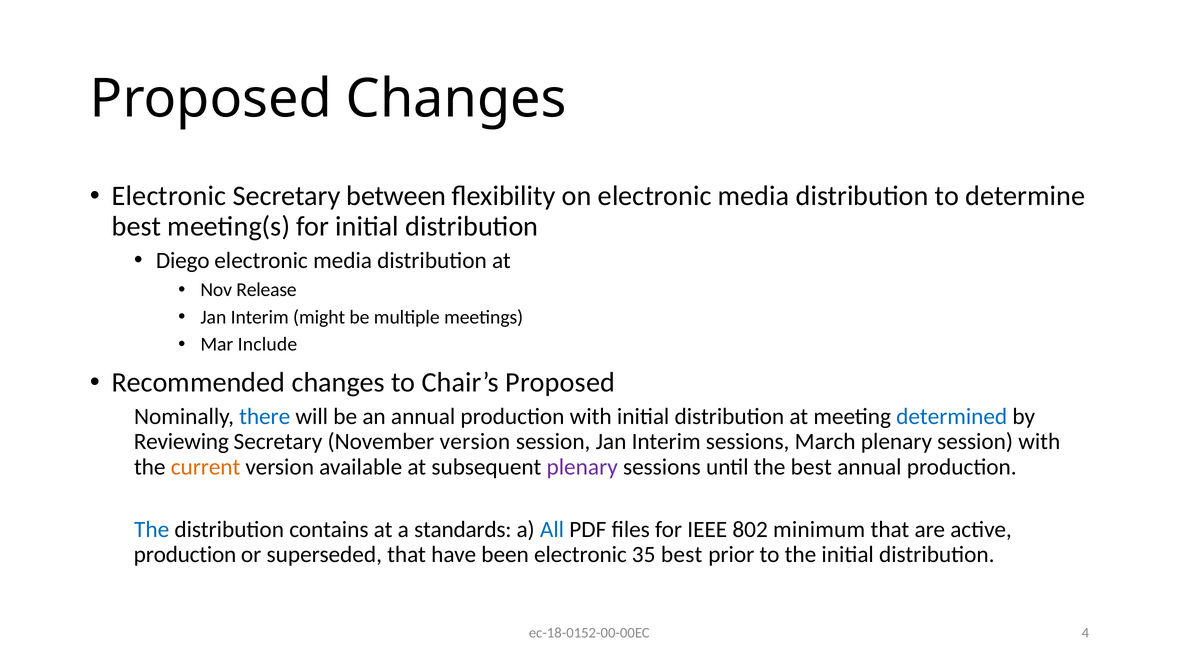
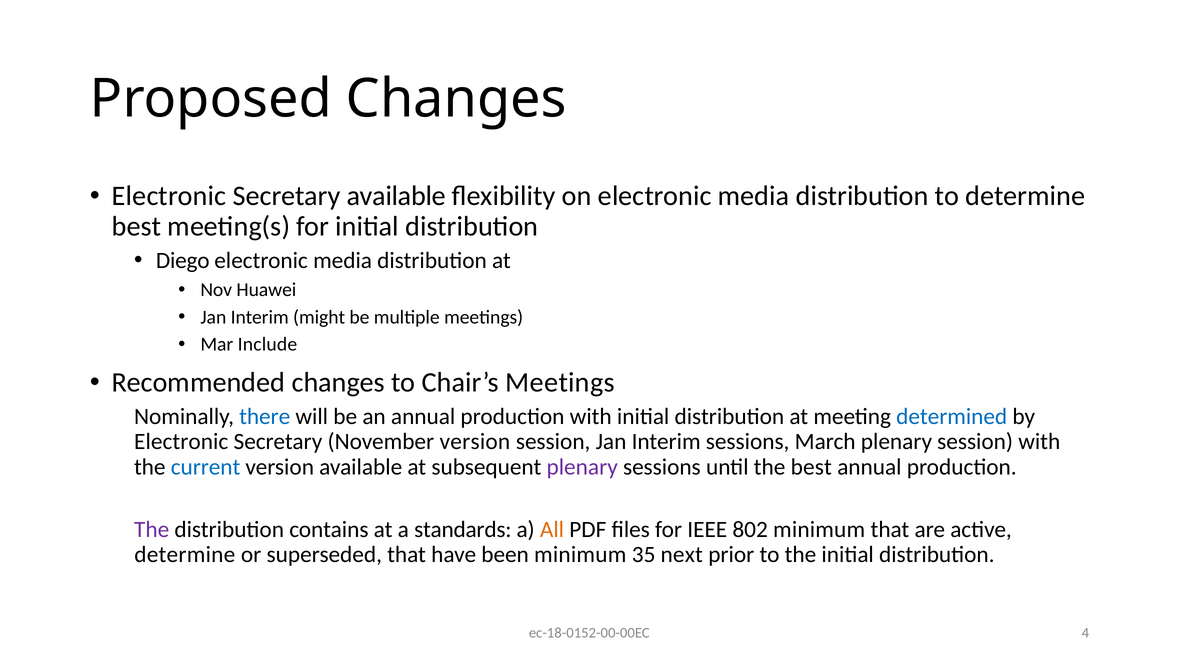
Secretary between: between -> available (396, 196)
Release: Release -> Huawei (266, 290)
Chair’s Proposed: Proposed -> Meetings (560, 383)
Reviewing: Reviewing -> Electronic (181, 442)
current colour: orange -> blue (206, 467)
The colour: blue -> purple (152, 530)
All colour: blue -> orange (552, 530)
production: production -> determine (185, 555)
been electronic: electronic -> minimum (580, 555)
35 best: best -> next (682, 555)
